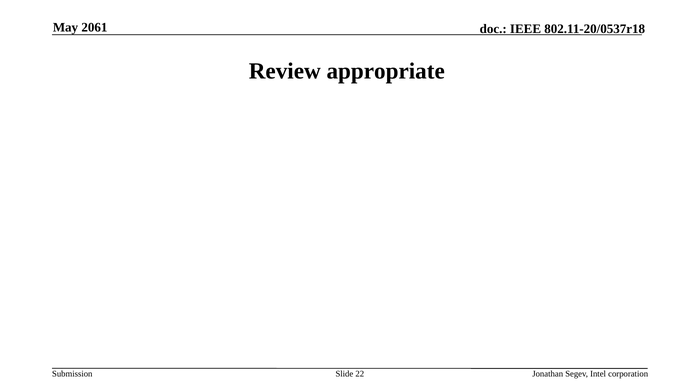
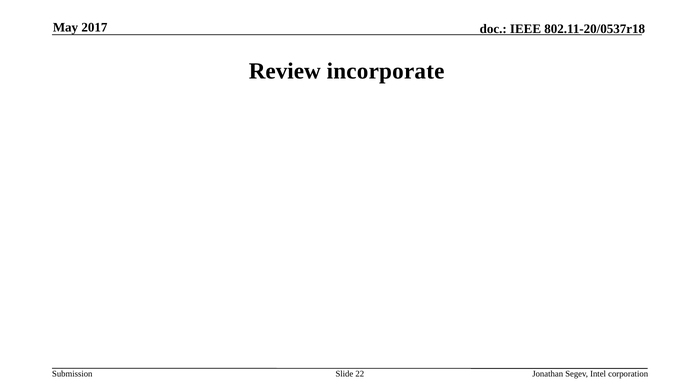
2061: 2061 -> 2017 (94, 28)
appropriate: appropriate -> incorporate (386, 71)
